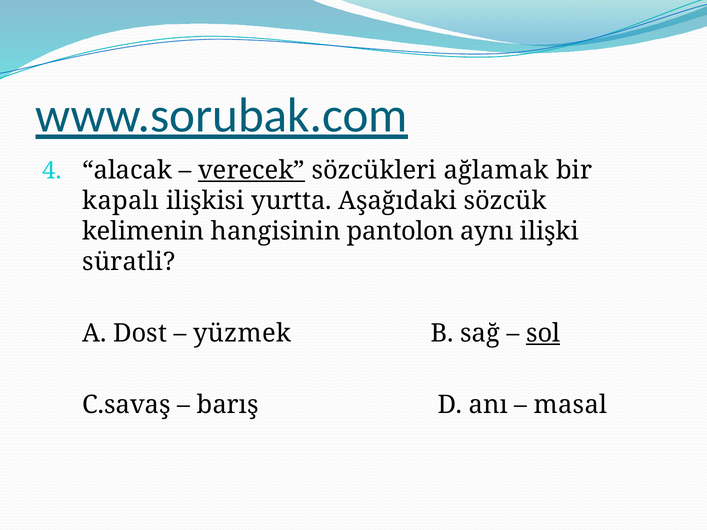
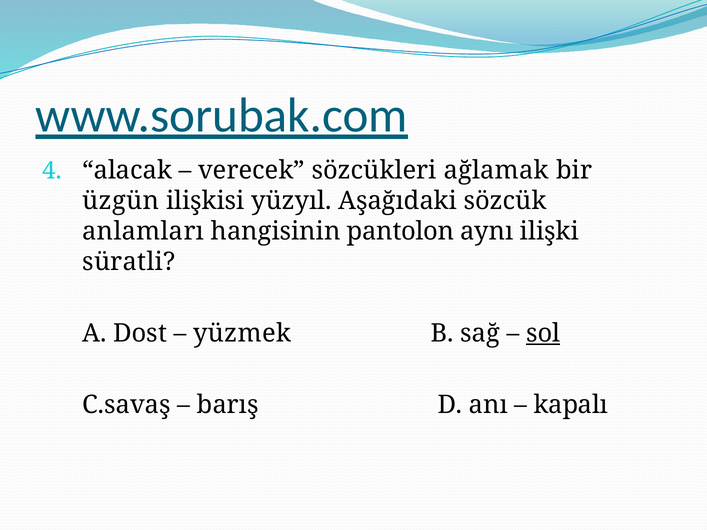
verecek underline: present -> none (252, 170)
kapalı: kapalı -> üzgün (121, 201)
yurtta: yurtta -> yüzyıl (291, 201)
kelimenin: kelimenin -> anlamları (143, 231)
masal: masal -> kapalı (571, 405)
